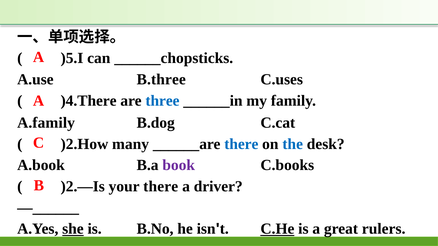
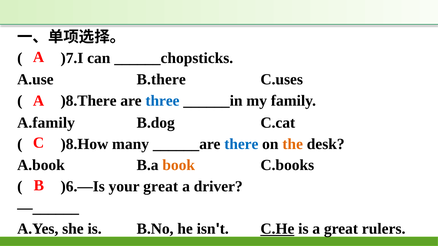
)5.I: )5.I -> )7.I (72, 58)
B.three: B.three -> B.there (161, 79)
)4.There: )4.There -> )8.There (89, 101)
)2.How: )2.How -> )8.How (84, 144)
the colour: blue -> orange (293, 144)
book colour: purple -> orange (179, 165)
)2.—Is: )2.—Is -> )6.—Is (83, 187)
your there: there -> great (161, 187)
she underline: present -> none (73, 229)
